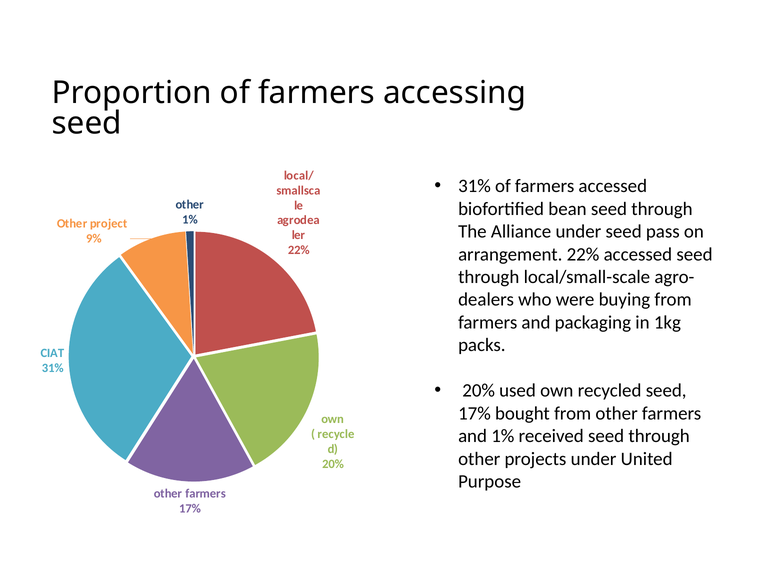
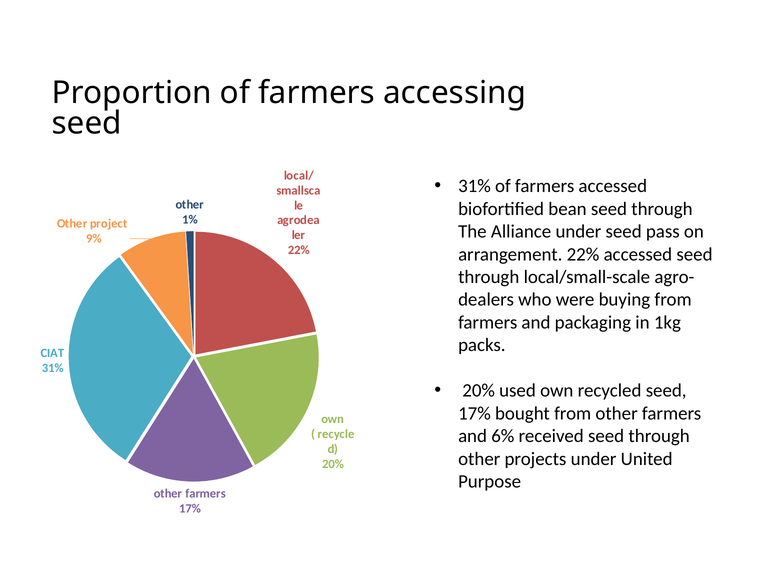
and 1%: 1% -> 6% (503, 436)
